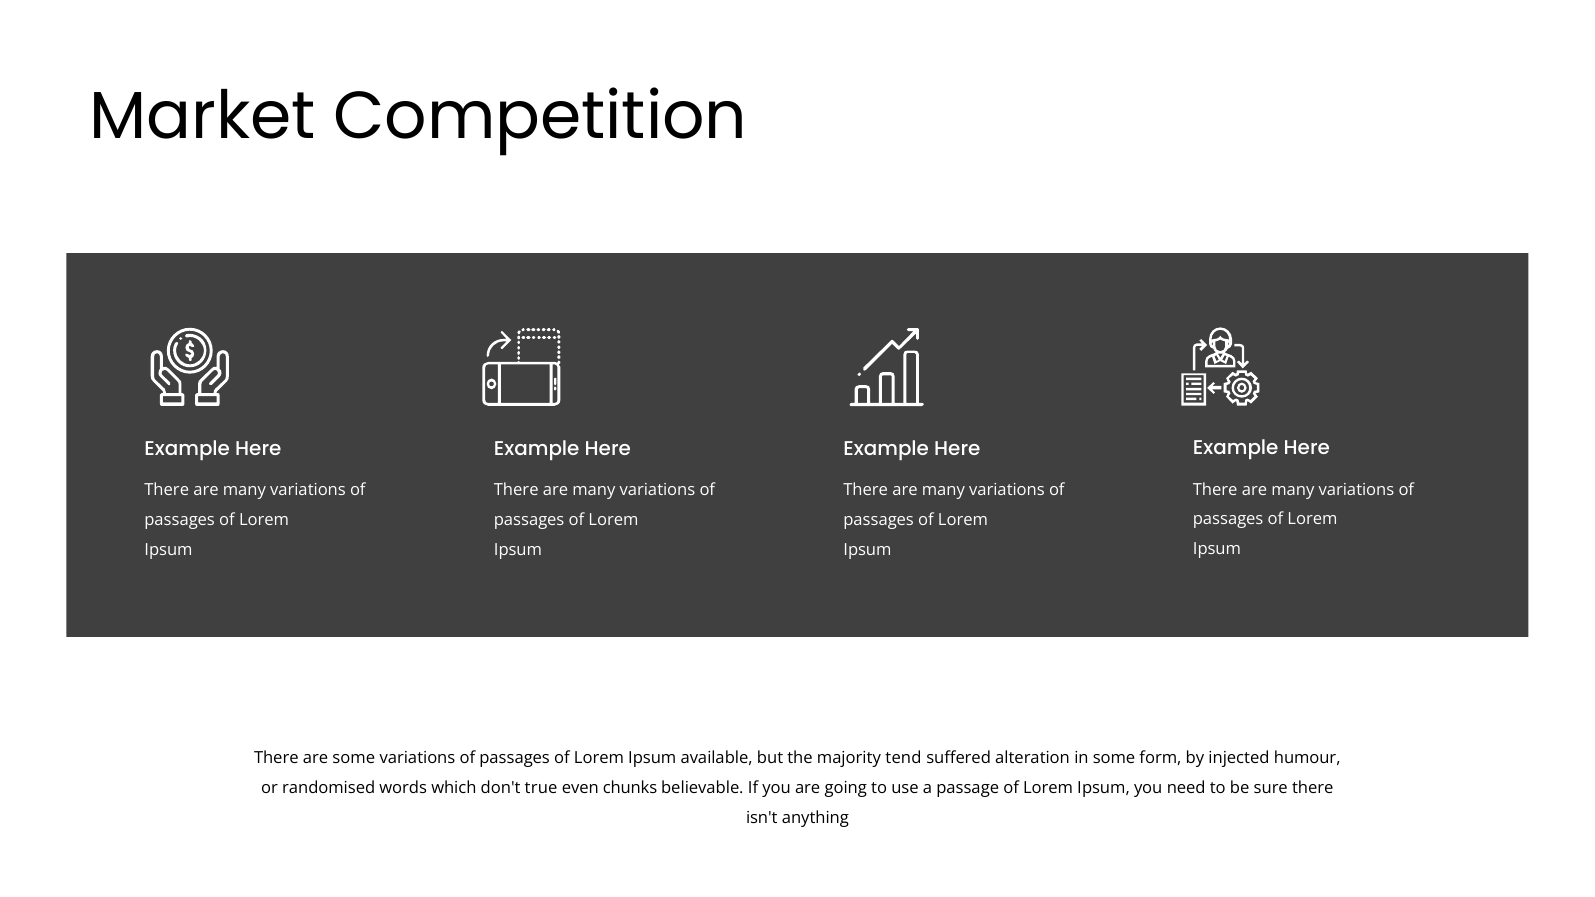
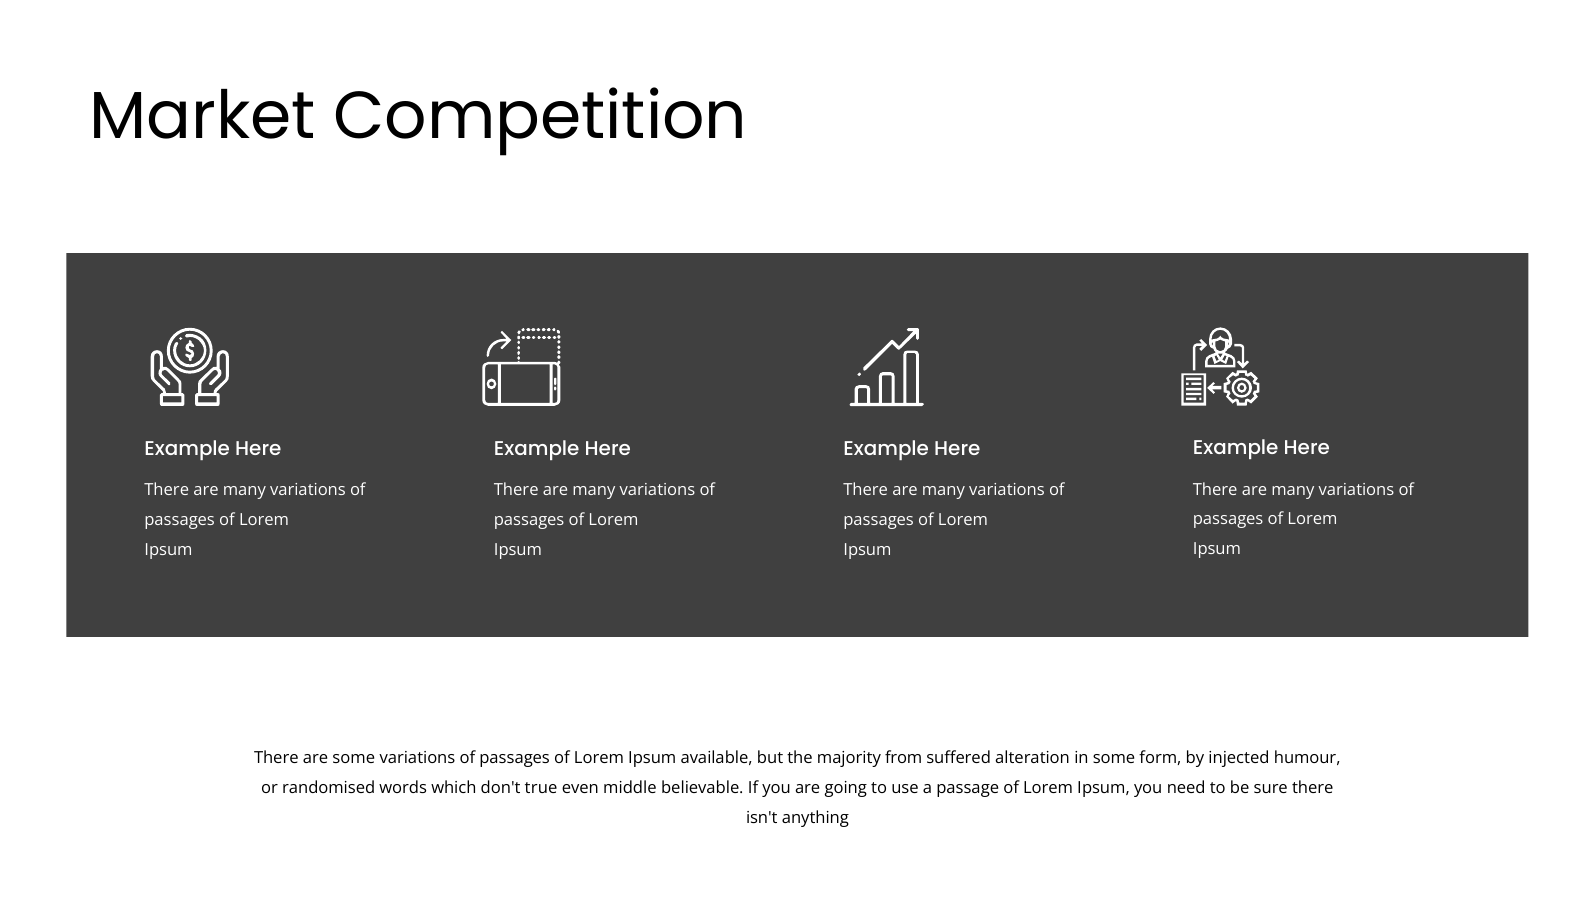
tend: tend -> from (904, 758)
chunks: chunks -> middle (630, 788)
